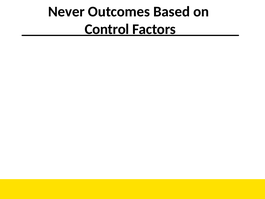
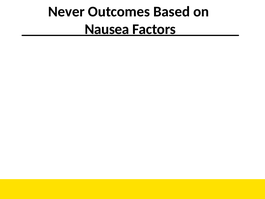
Control: Control -> Nausea (107, 29)
